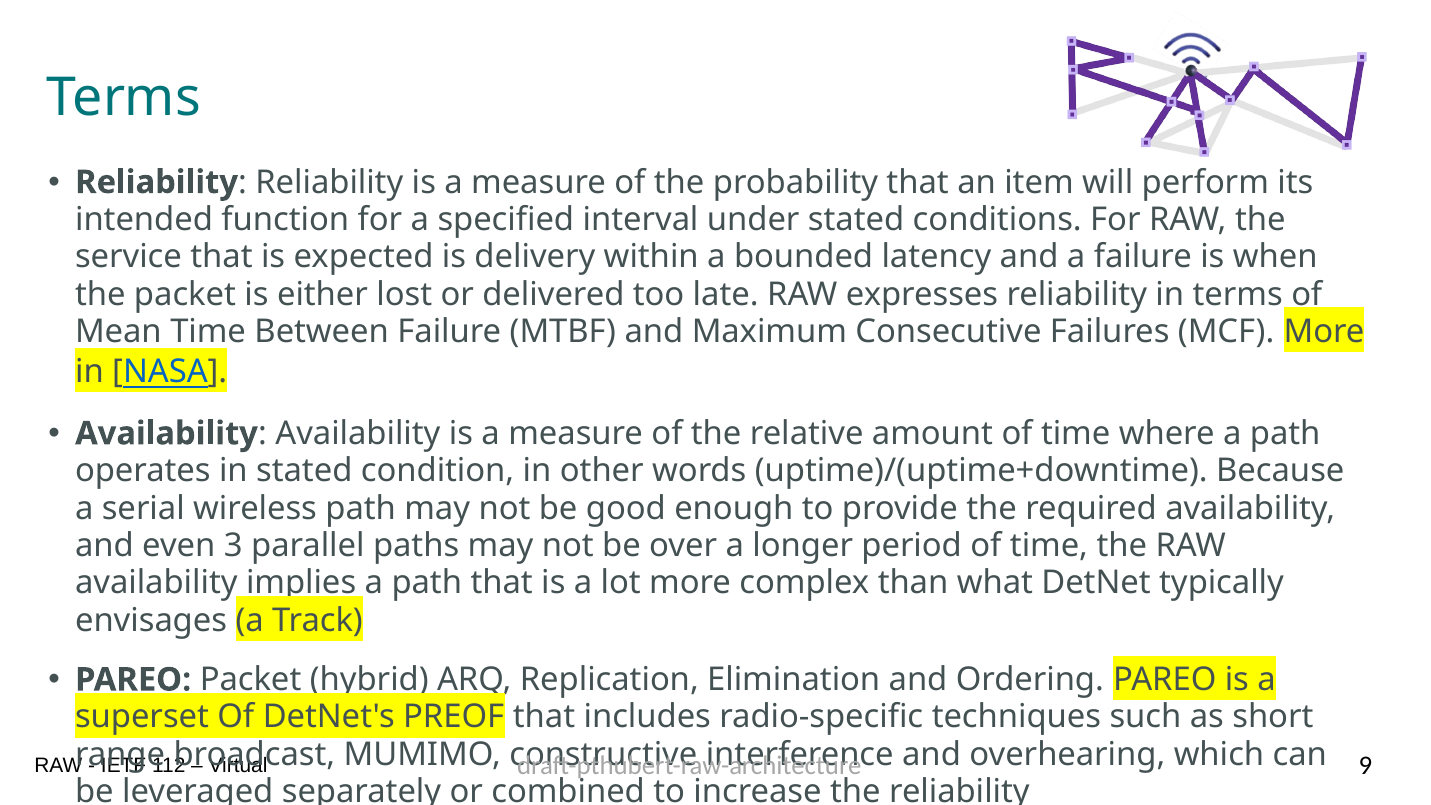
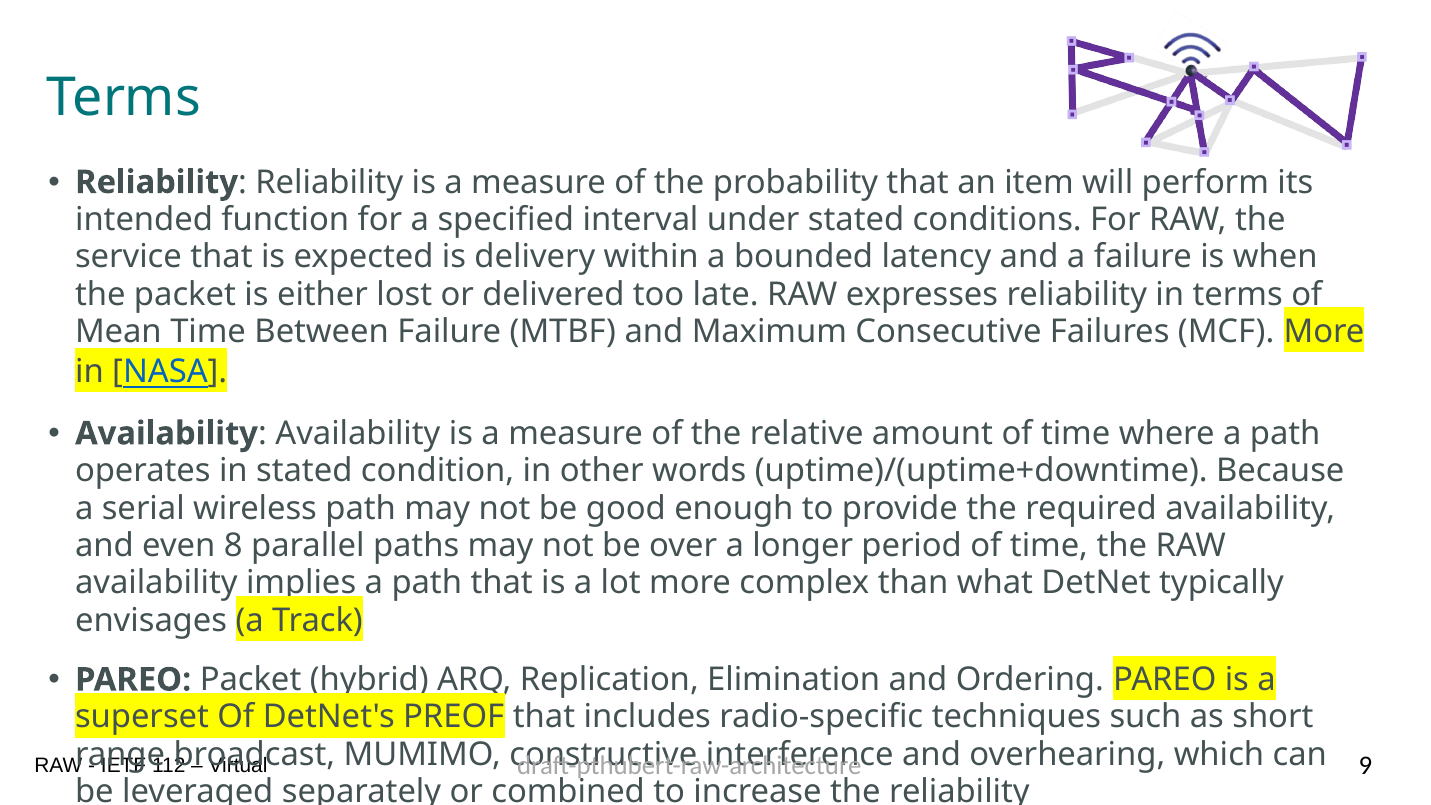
3: 3 -> 8 (233, 546)
